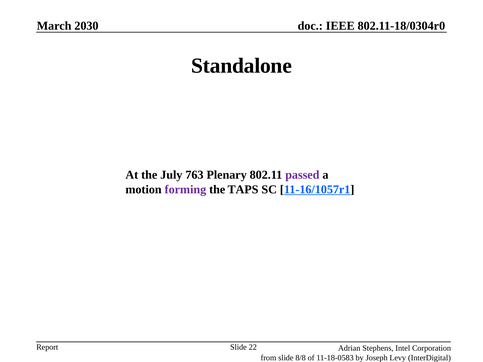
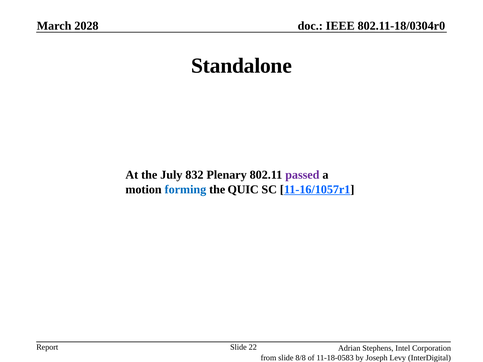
2030: 2030 -> 2028 (86, 26)
763: 763 -> 832 (194, 175)
forming colour: purple -> blue (185, 190)
TAPS: TAPS -> QUIC (243, 190)
